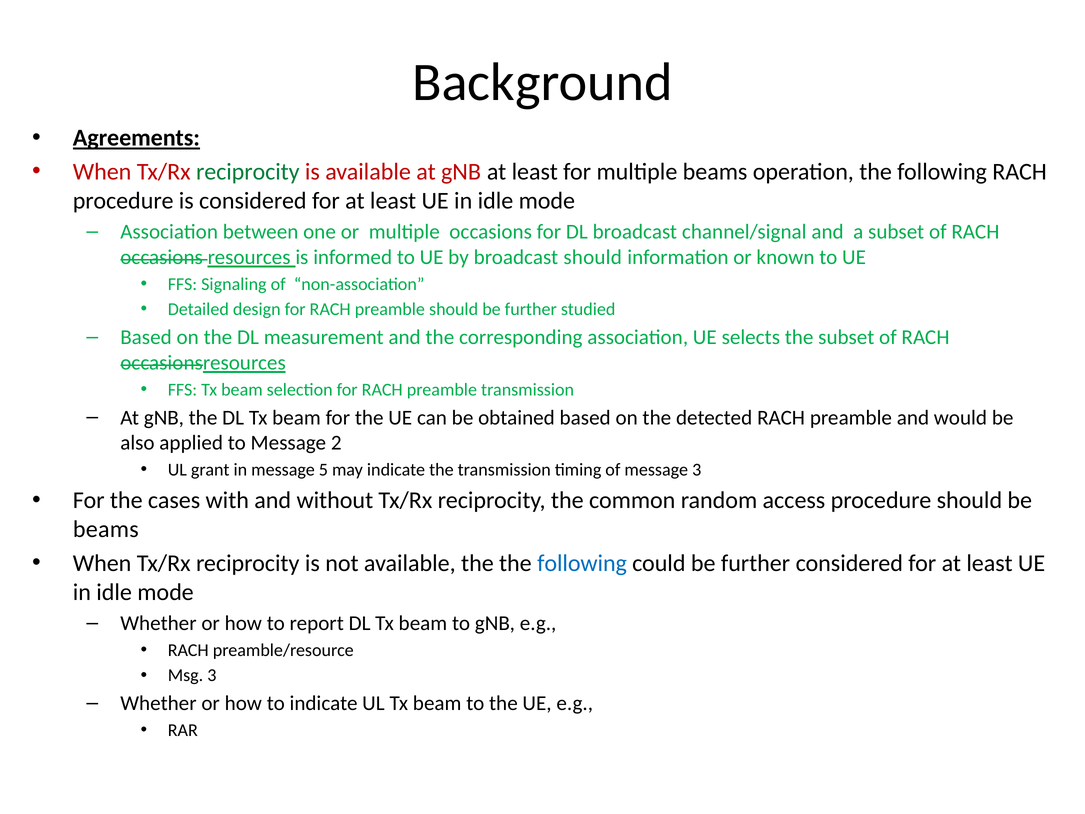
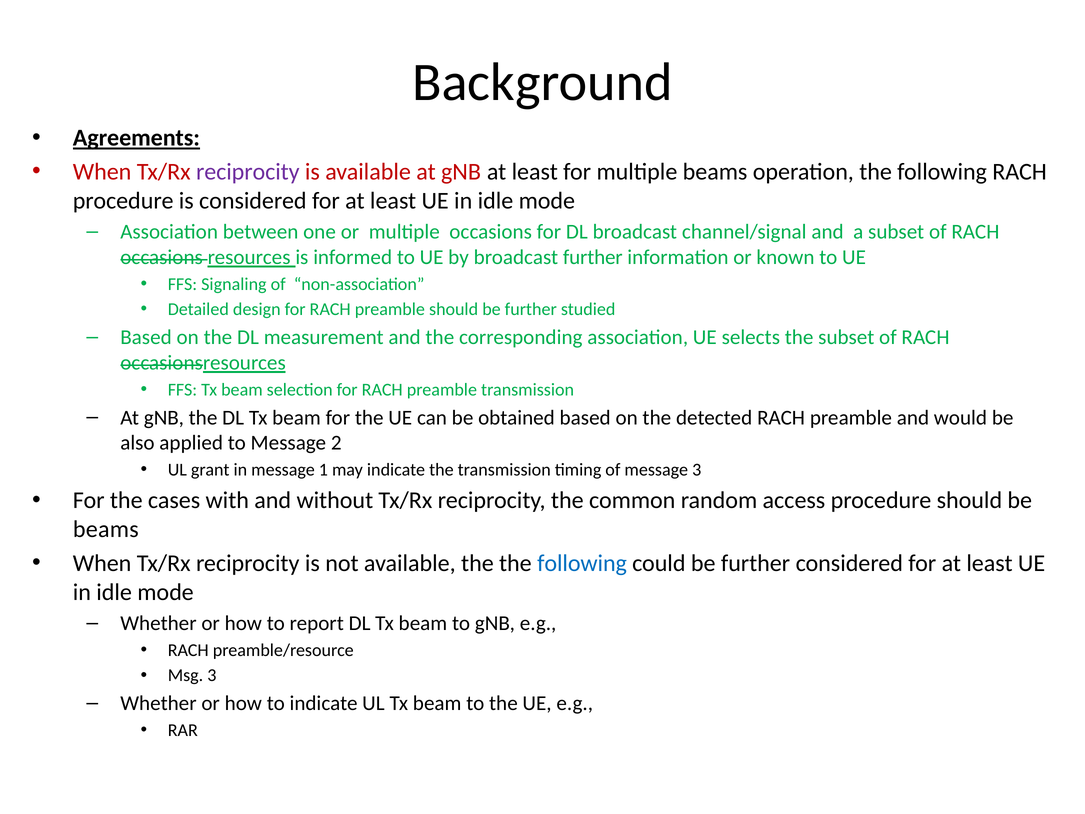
reciprocity colour: green -> purple (248, 172)
broadcast should: should -> further (593, 257)
5: 5 -> 1 (323, 470)
